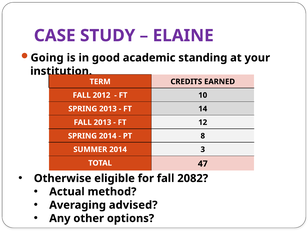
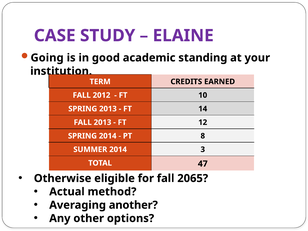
2082: 2082 -> 2065 (193, 178)
advised: advised -> another (133, 205)
